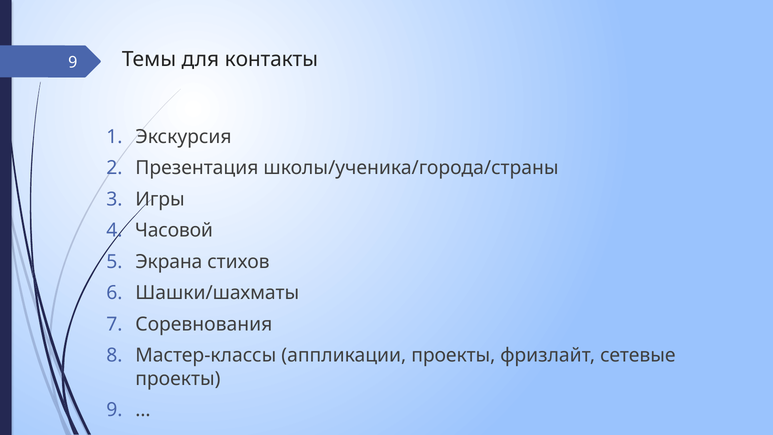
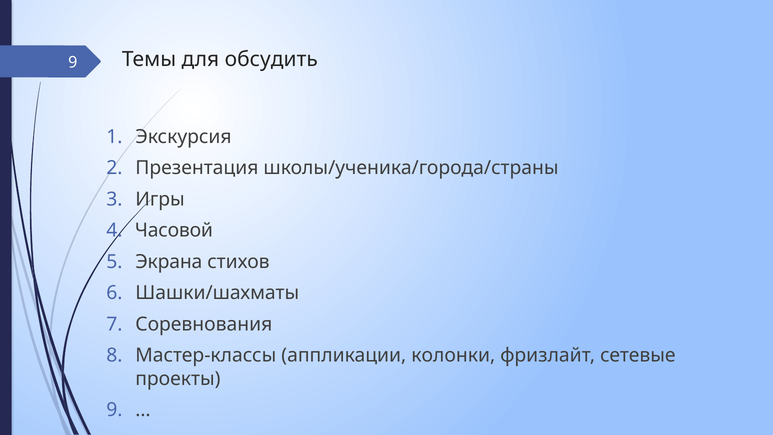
контакты: контакты -> обсудить (271, 59)
аппликации проекты: проекты -> колонки (453, 355)
